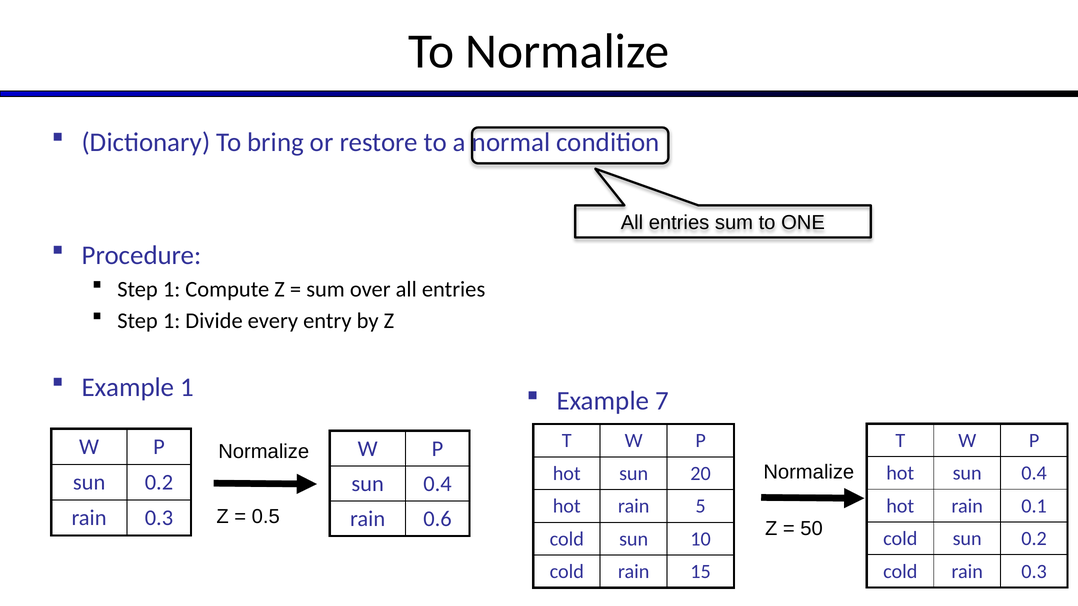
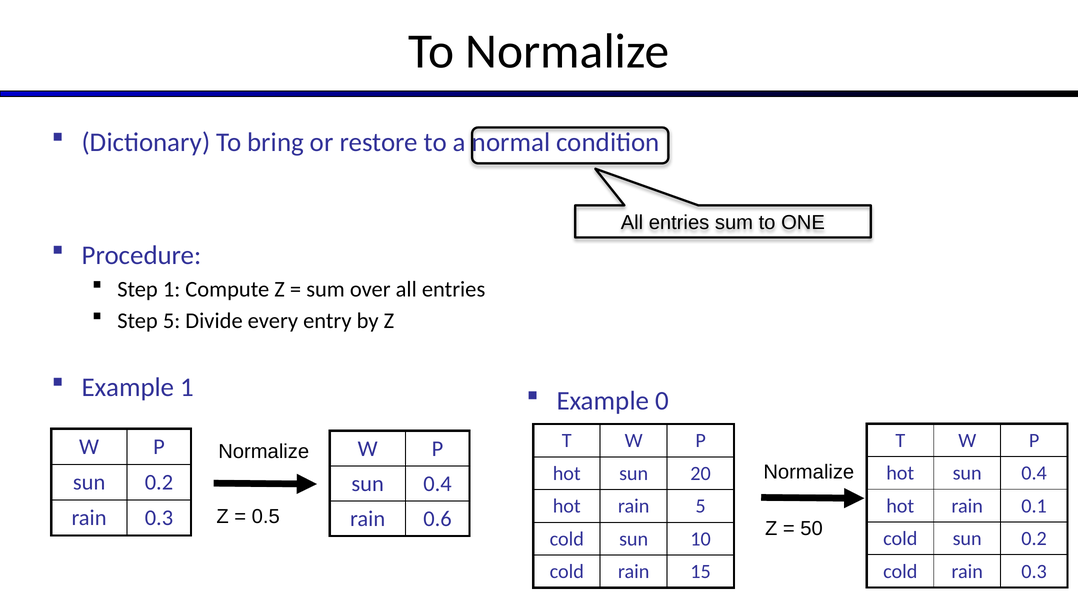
1: 1 -> 5 (172, 321)
7: 7 -> 0 (662, 401)
